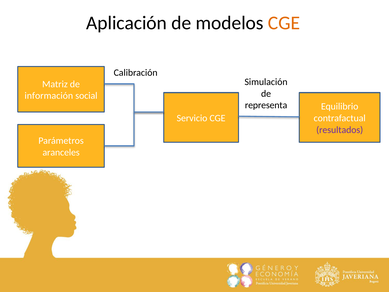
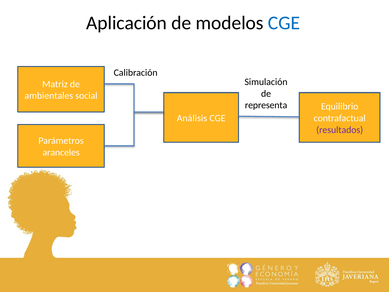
CGE colour: orange -> blue (284, 23)
información: información -> ambientales (49, 96)
Servicio: Servicio -> Análisis (192, 118)
